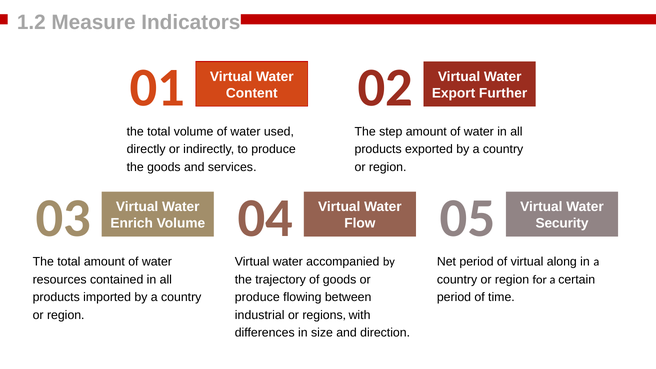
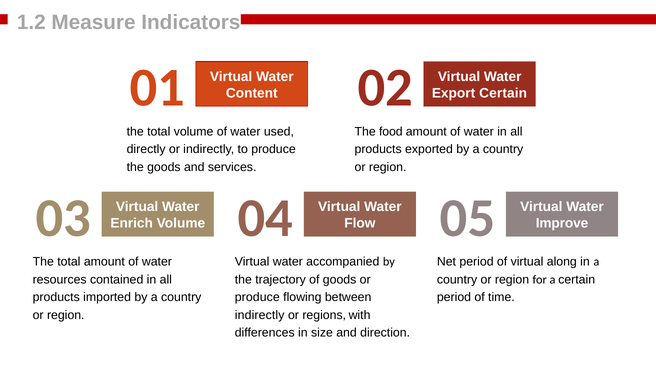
Export Further: Further -> Certain (503, 93)
step: step -> food (391, 132)
Security: Security -> Improve (562, 223)
industrial: industrial -> indirectly (260, 315)
